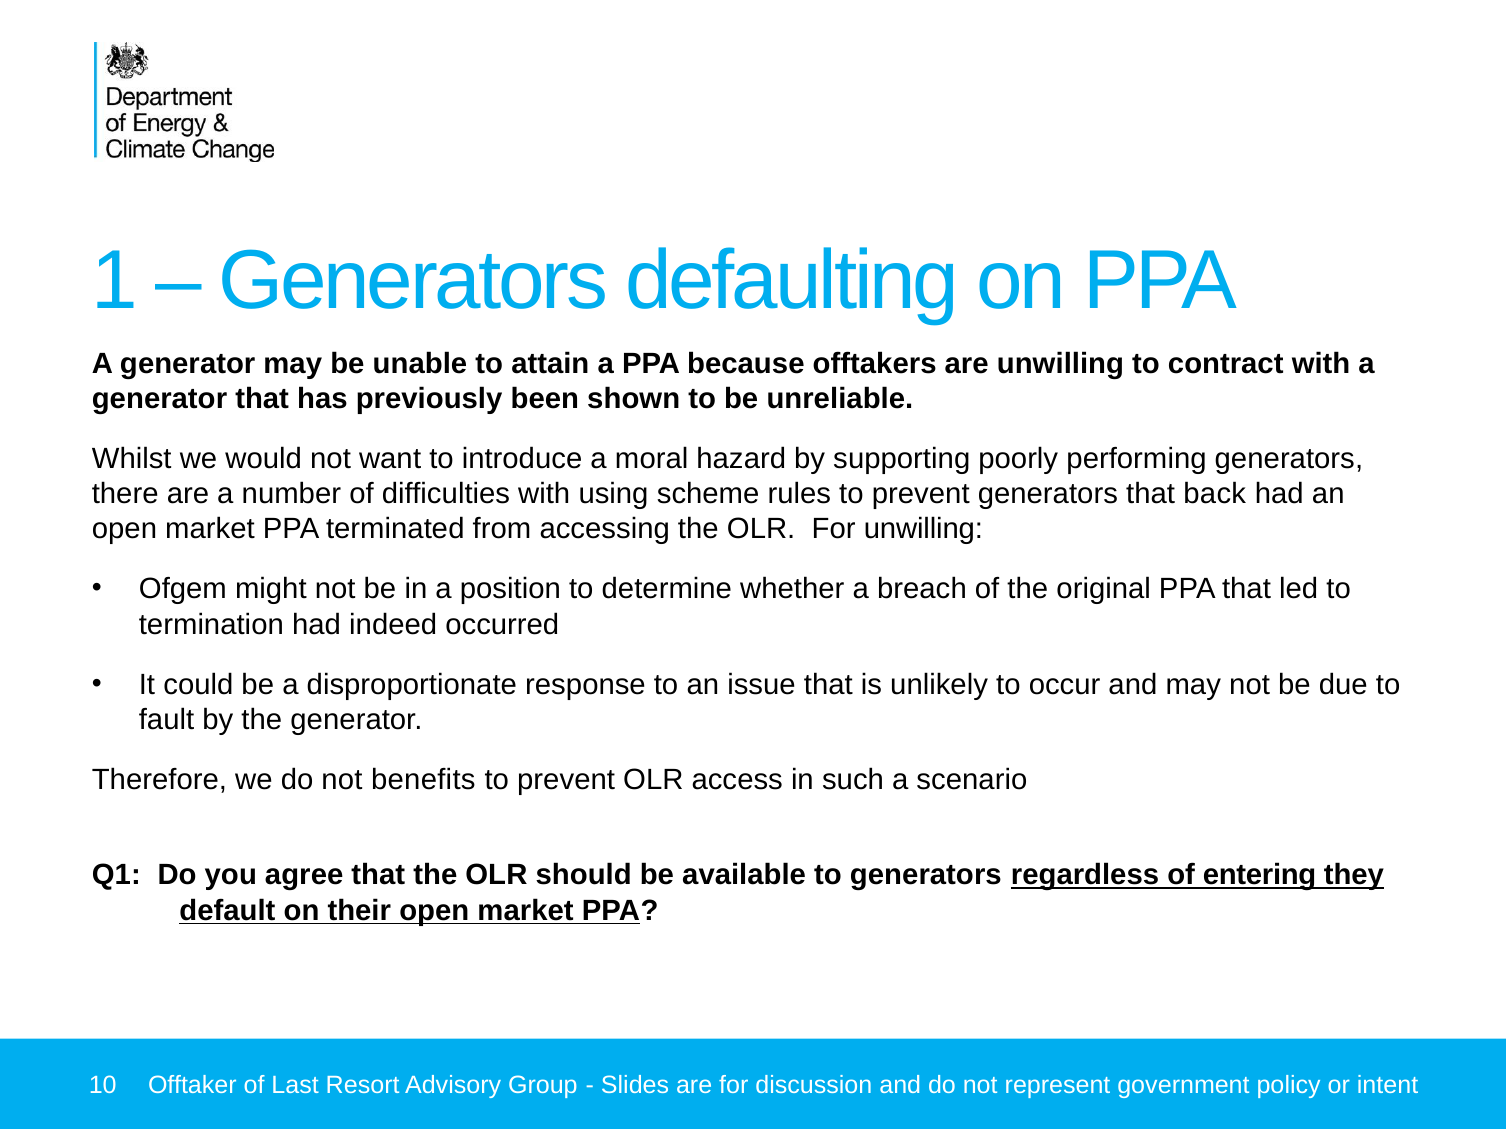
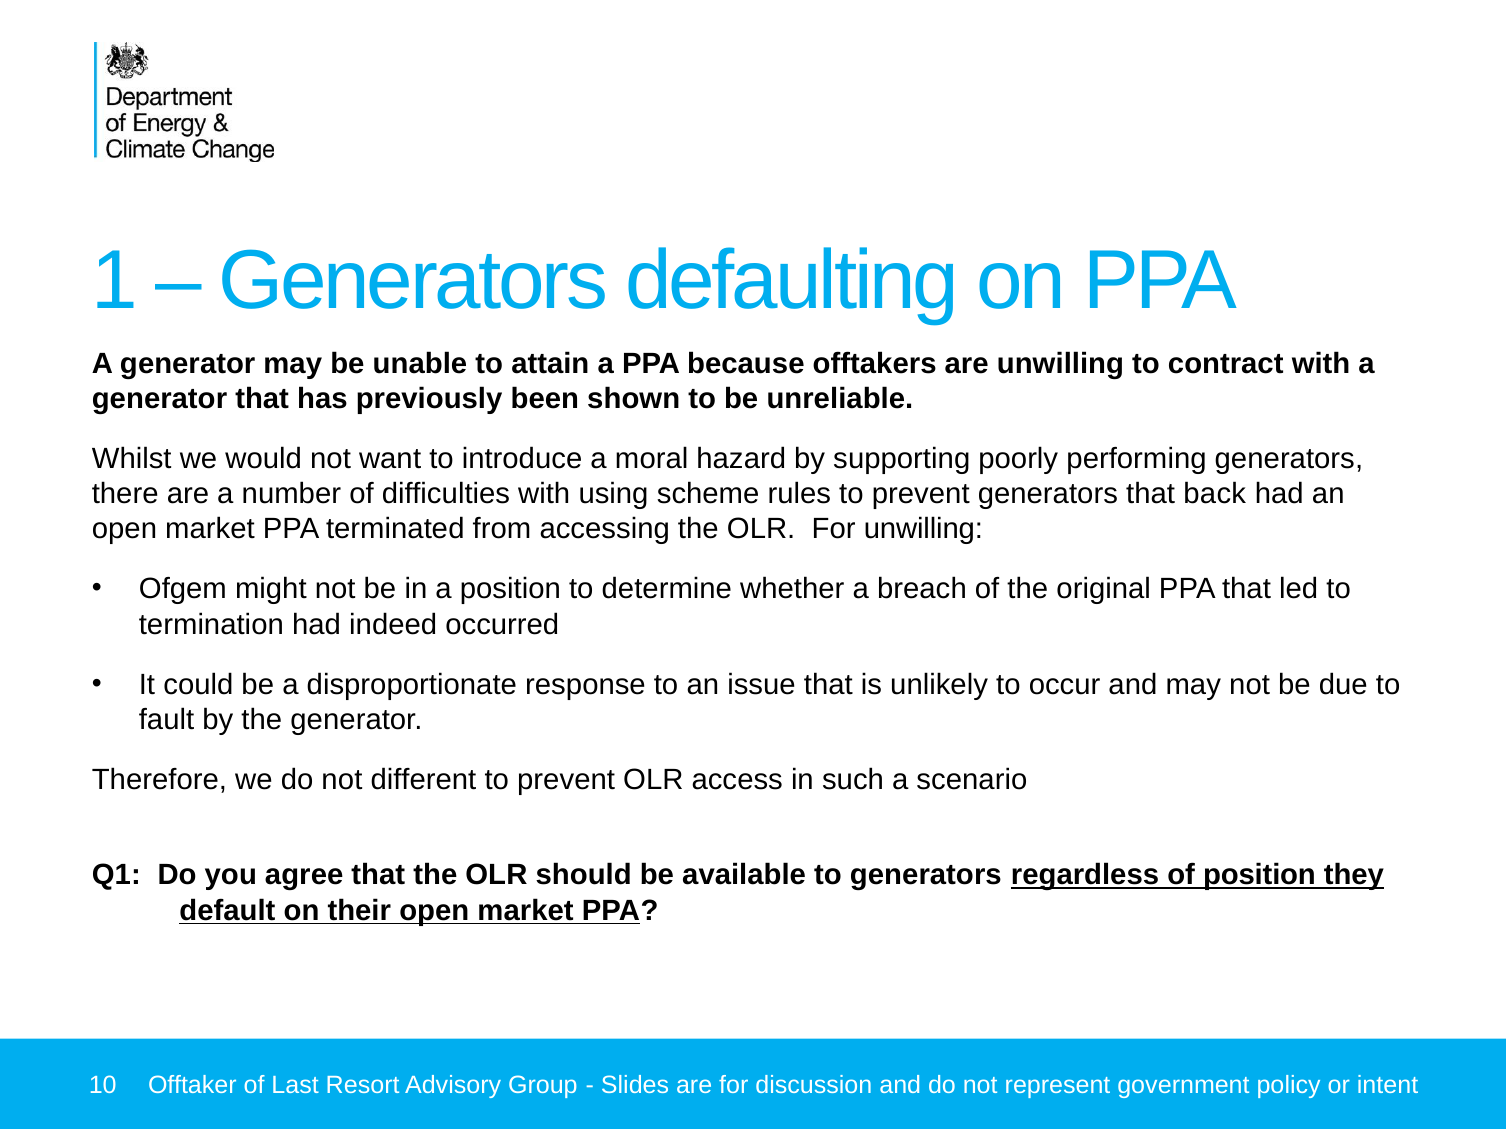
benefits: benefits -> different (423, 780)
of entering: entering -> position (1260, 876)
